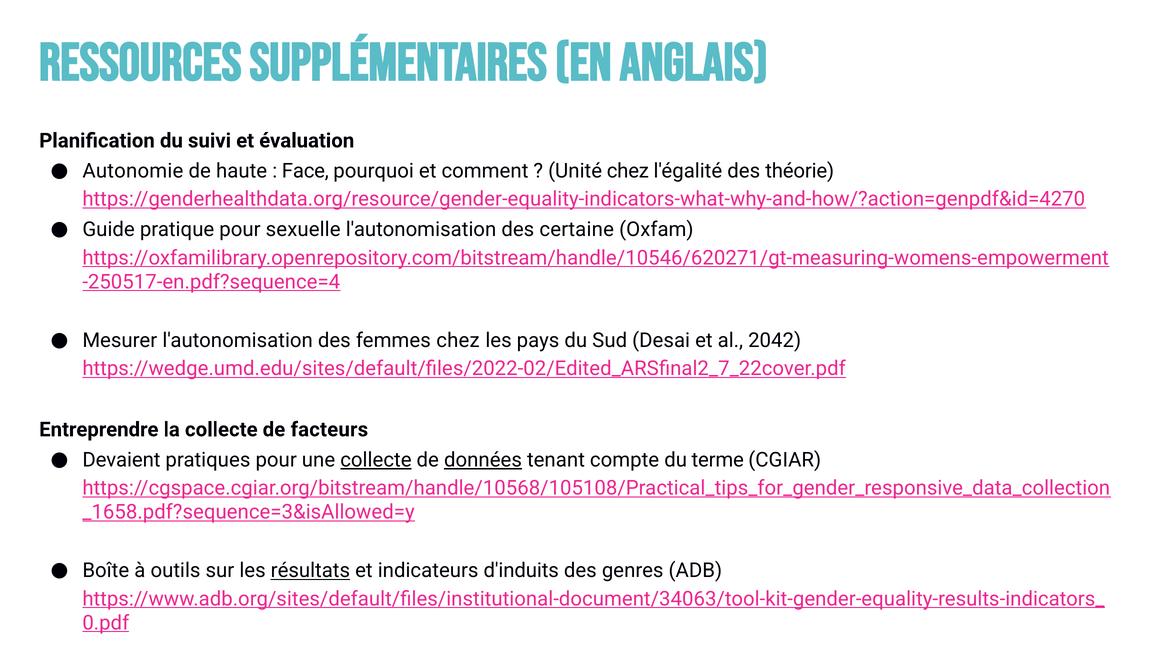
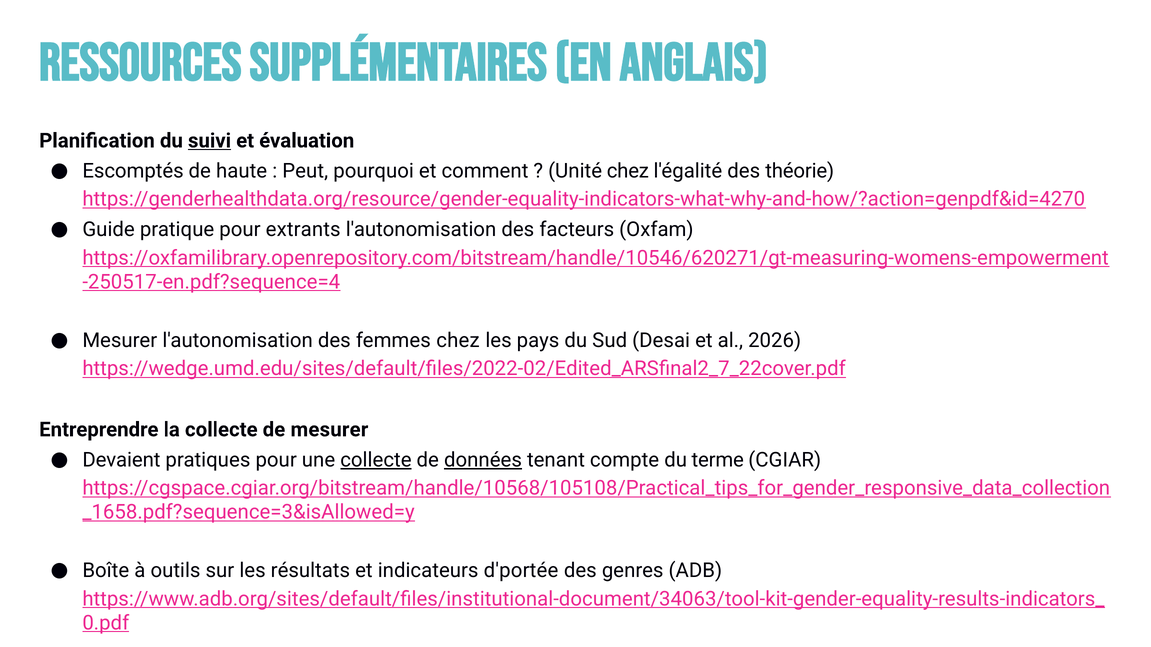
suivi underline: none -> present (210, 141)
Autonomie: Autonomie -> Escomptés (133, 171)
Face: Face -> Peut (305, 171)
sexuelle: sexuelle -> extrants (303, 230)
certaine: certaine -> facteurs (577, 230)
2042: 2042 -> 2026 (775, 341)
de facteurs: facteurs -> mesurer (329, 430)
résultats underline: present -> none (310, 571)
d'induits: d'induits -> d'portée (521, 571)
